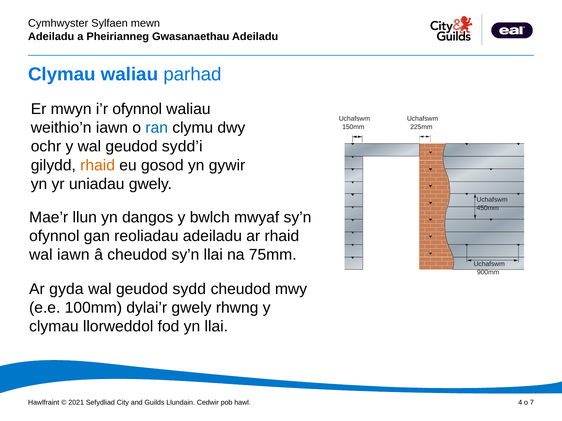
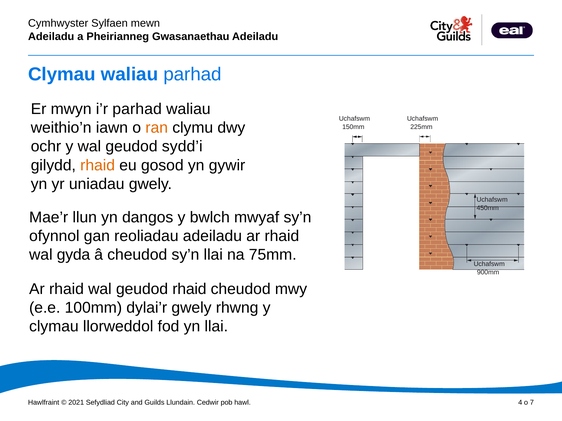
i’r ofynnol: ofynnol -> parhad (137, 109)
ran colour: blue -> orange (157, 128)
wal iawn: iawn -> gyda (73, 255)
gyda: gyda -> rhaid (66, 289)
geudod sydd: sydd -> rhaid (189, 289)
